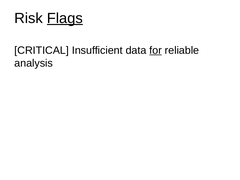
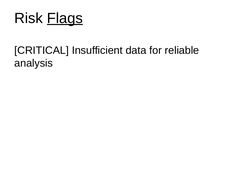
for underline: present -> none (156, 50)
